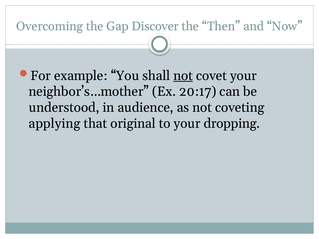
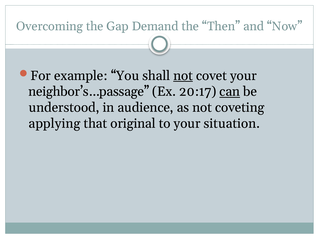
Discover: Discover -> Demand (155, 26)
neighbor’s…mother: neighbor’s…mother -> neighbor’s…passage (89, 92)
can underline: none -> present (230, 92)
dropping: dropping -> situation (232, 124)
